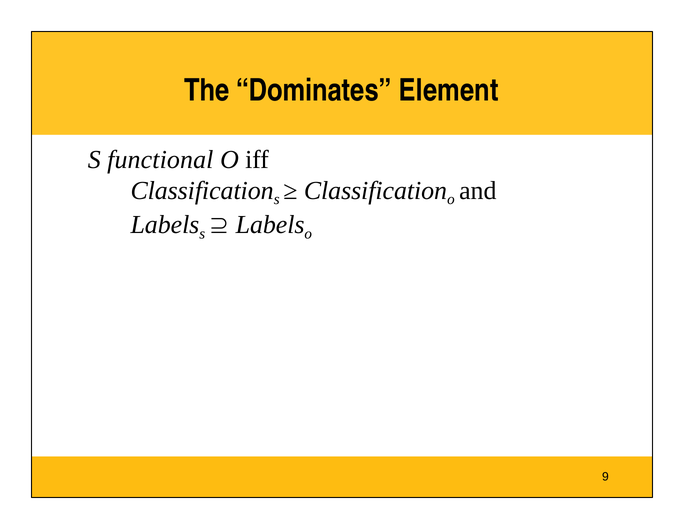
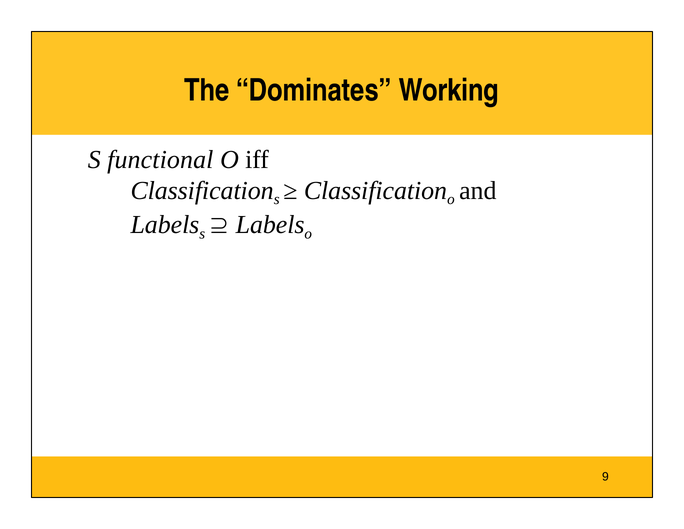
Element: Element -> Working (449, 90)
